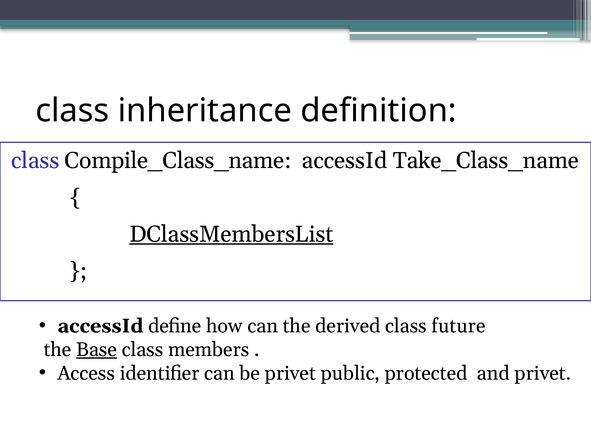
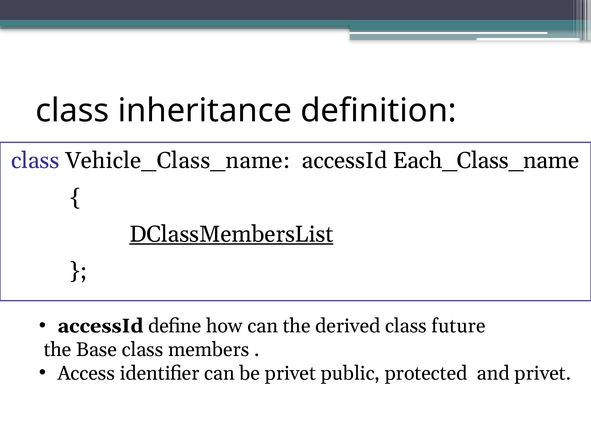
Compile_Class_name: Compile_Class_name -> Vehicle_Class_name (178, 161)
Take_Class_name: Take_Class_name -> Each_Class_name (486, 161)
Base underline: present -> none (97, 350)
